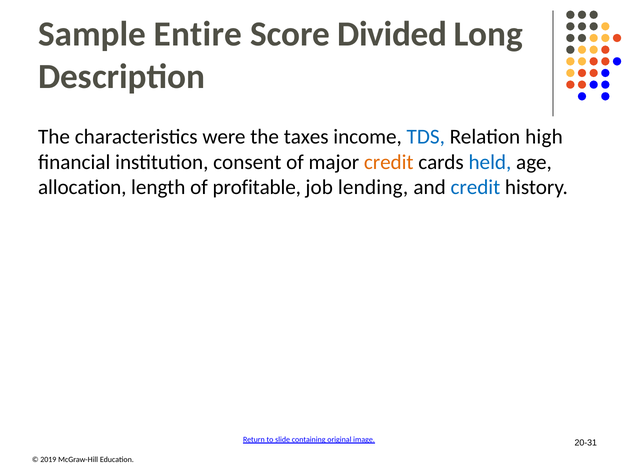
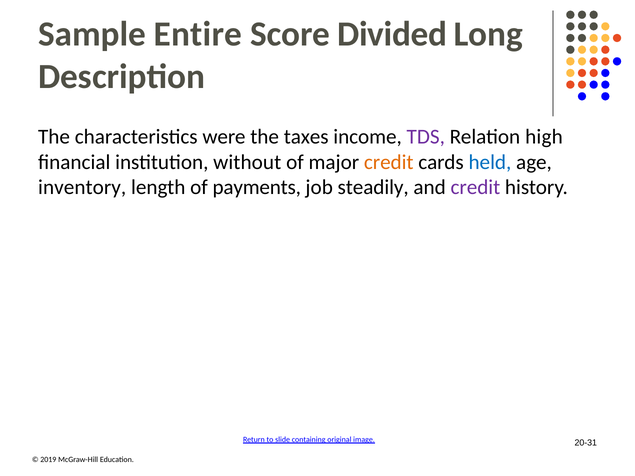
TDS colour: blue -> purple (426, 137)
consent: consent -> without (247, 162)
allocation: allocation -> inventory (82, 188)
profitable: profitable -> payments (257, 188)
lending: lending -> steadily (373, 188)
credit colour: blue -> purple (475, 188)
